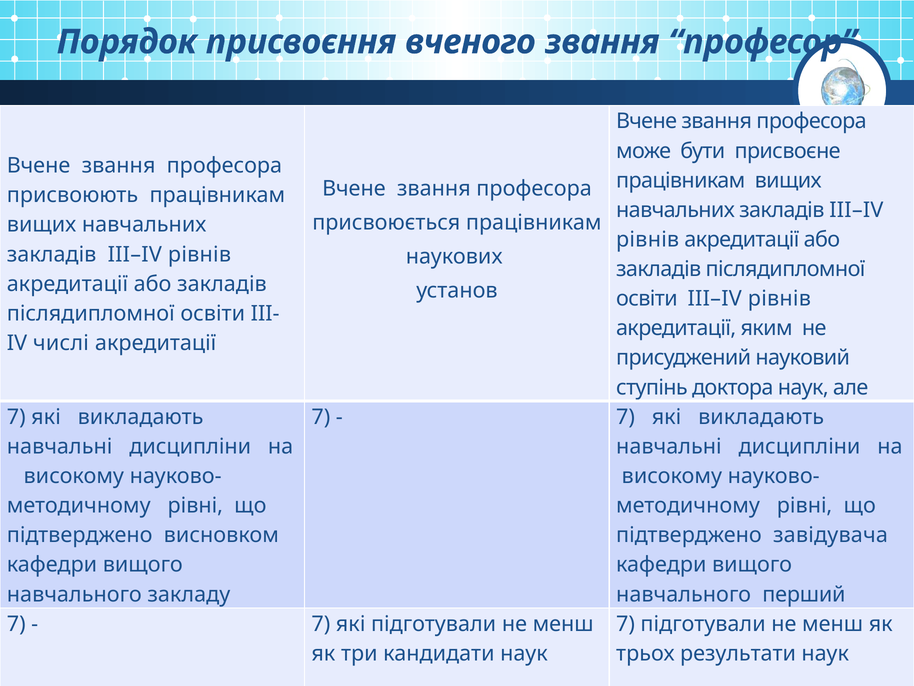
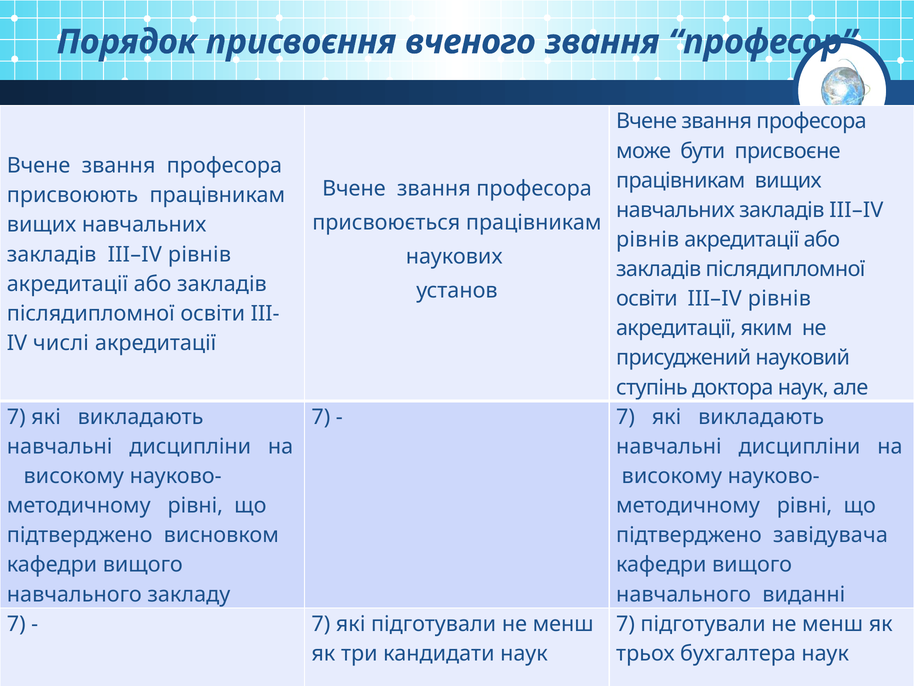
перший: перший -> виданні (804, 594)
результати: результати -> бухгалтера (738, 653)
